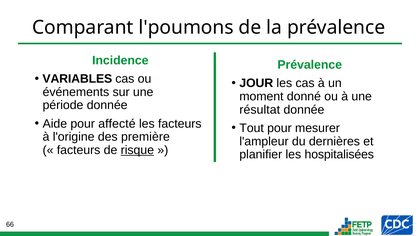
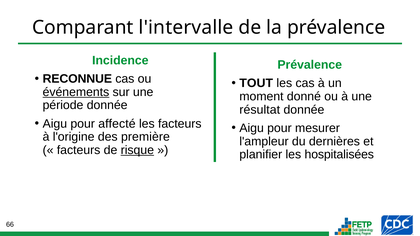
l'poumons: l'poumons -> l'intervalle (186, 28)
VARIABLES: VARIABLES -> RECONNUE (77, 79)
JOUR: JOUR -> TOUT (256, 83)
événements underline: none -> present (76, 92)
Aide: Aide -> Aigu (55, 124)
Tout: Tout -> Aigu (252, 128)
